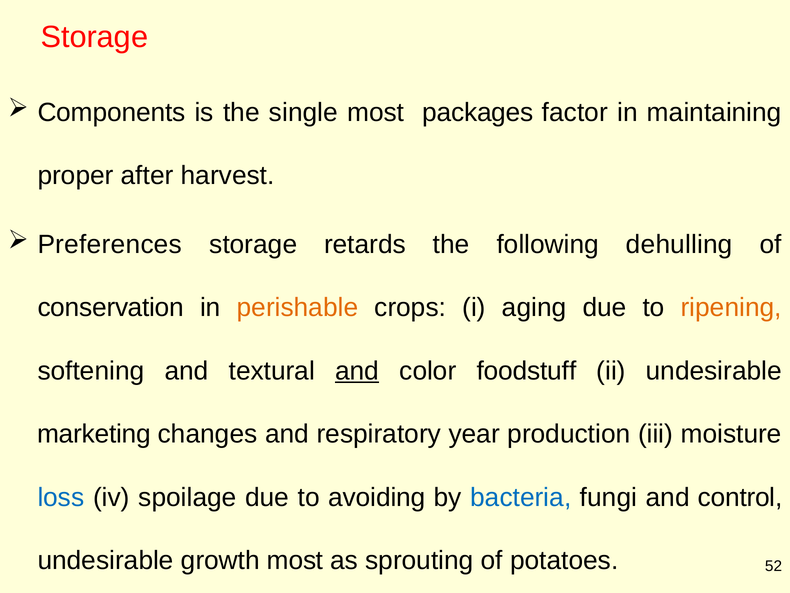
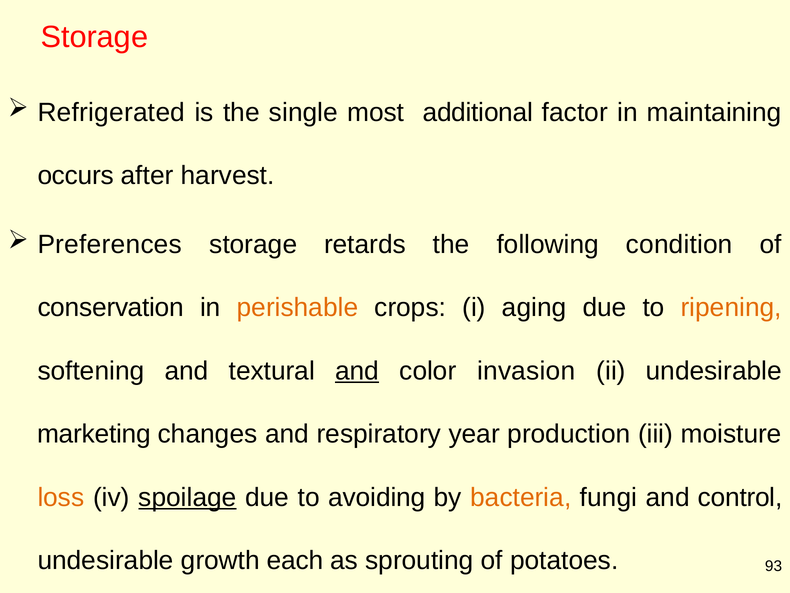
Components: Components -> Refrigerated (111, 112)
packages: packages -> additional (478, 112)
proper: proper -> occurs (76, 176)
dehulling: dehulling -> condition (679, 244)
foodstuff: foodstuff -> invasion (526, 371)
loss colour: blue -> orange (61, 497)
spoilage underline: none -> present (187, 497)
bacteria colour: blue -> orange (521, 497)
growth most: most -> each (295, 560)
52: 52 -> 93 (774, 566)
